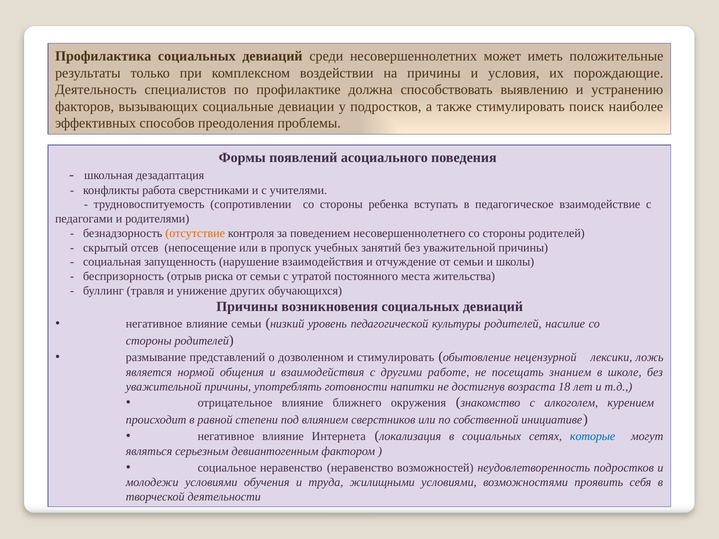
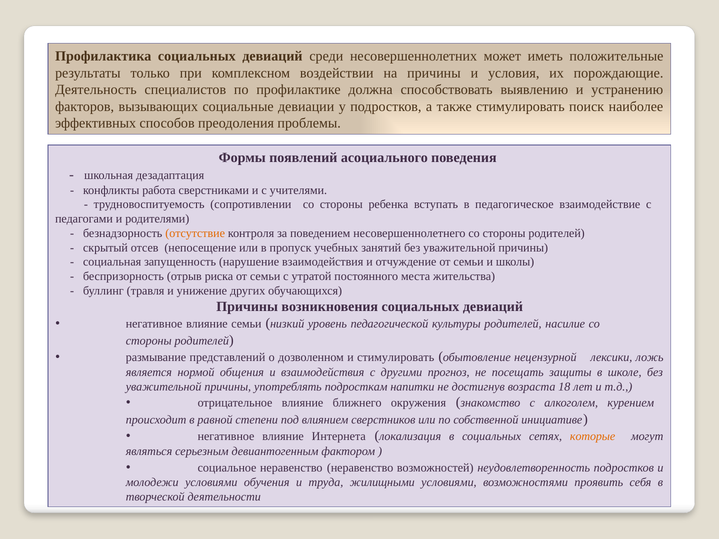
работе: работе -> прогноз (449, 372)
знанием: знанием -> защиты (570, 372)
готовности: готовности -> подросткам (356, 387)
которые colour: blue -> orange (593, 437)
